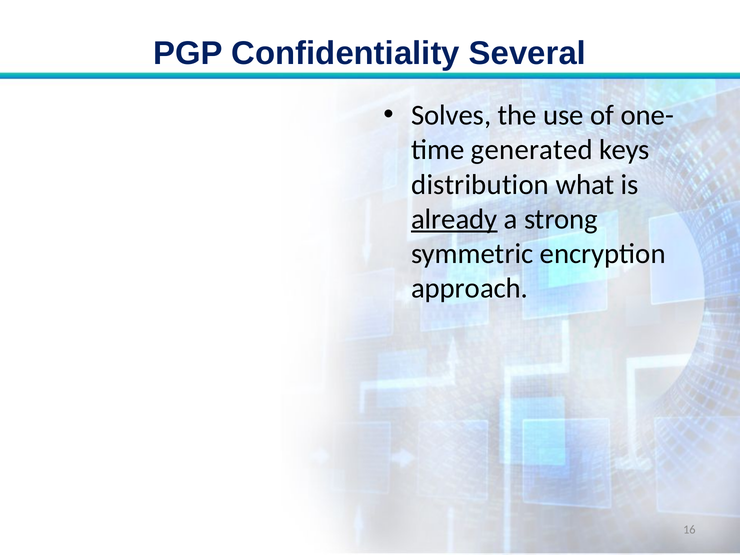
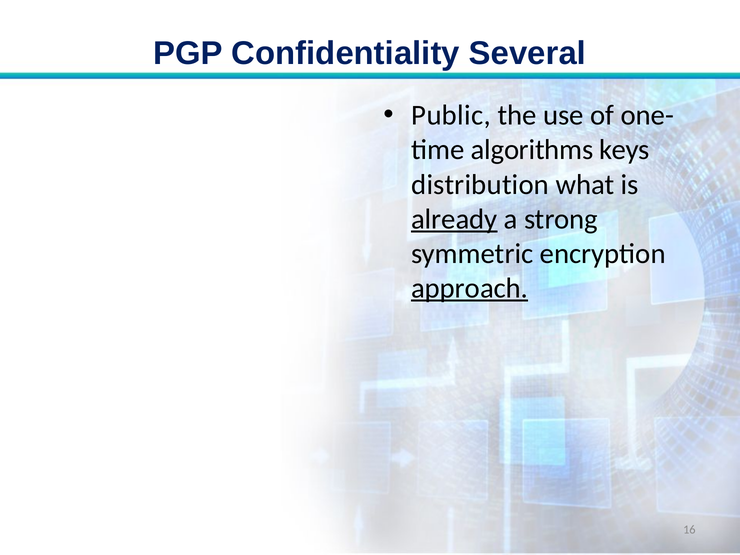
Solves: Solves -> Public (451, 115)
generated: generated -> algorithms (532, 150)
approach underline: none -> present (470, 288)
